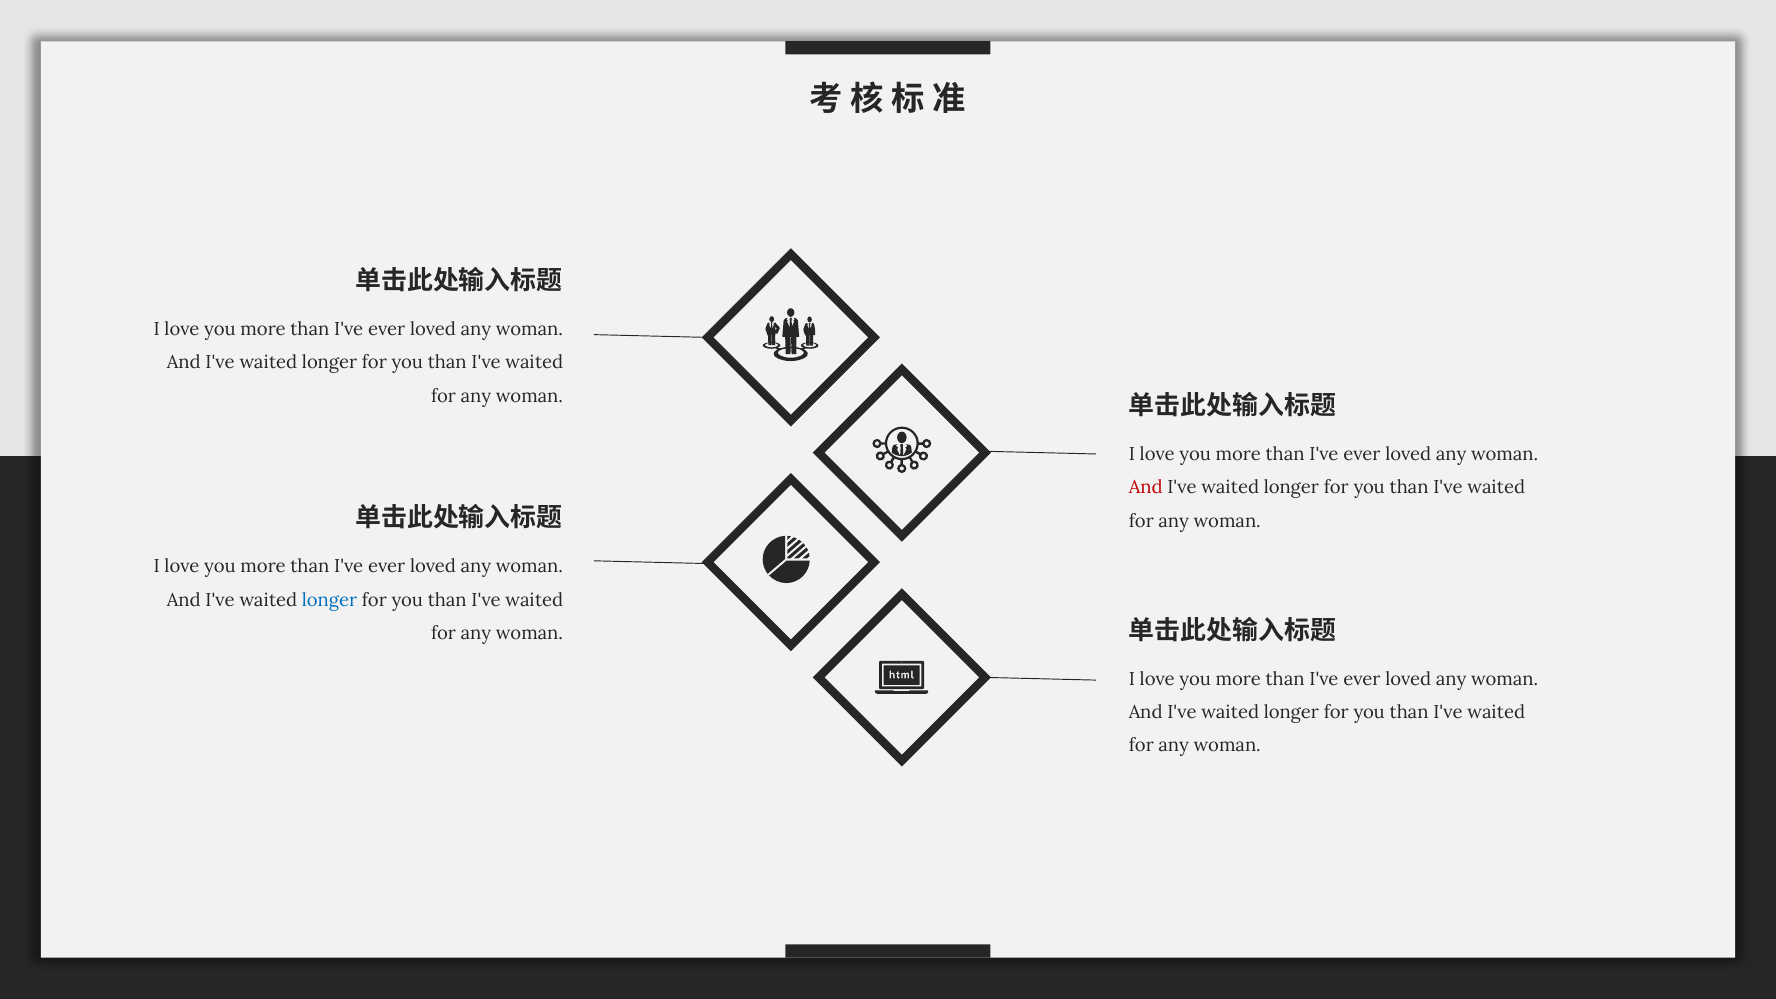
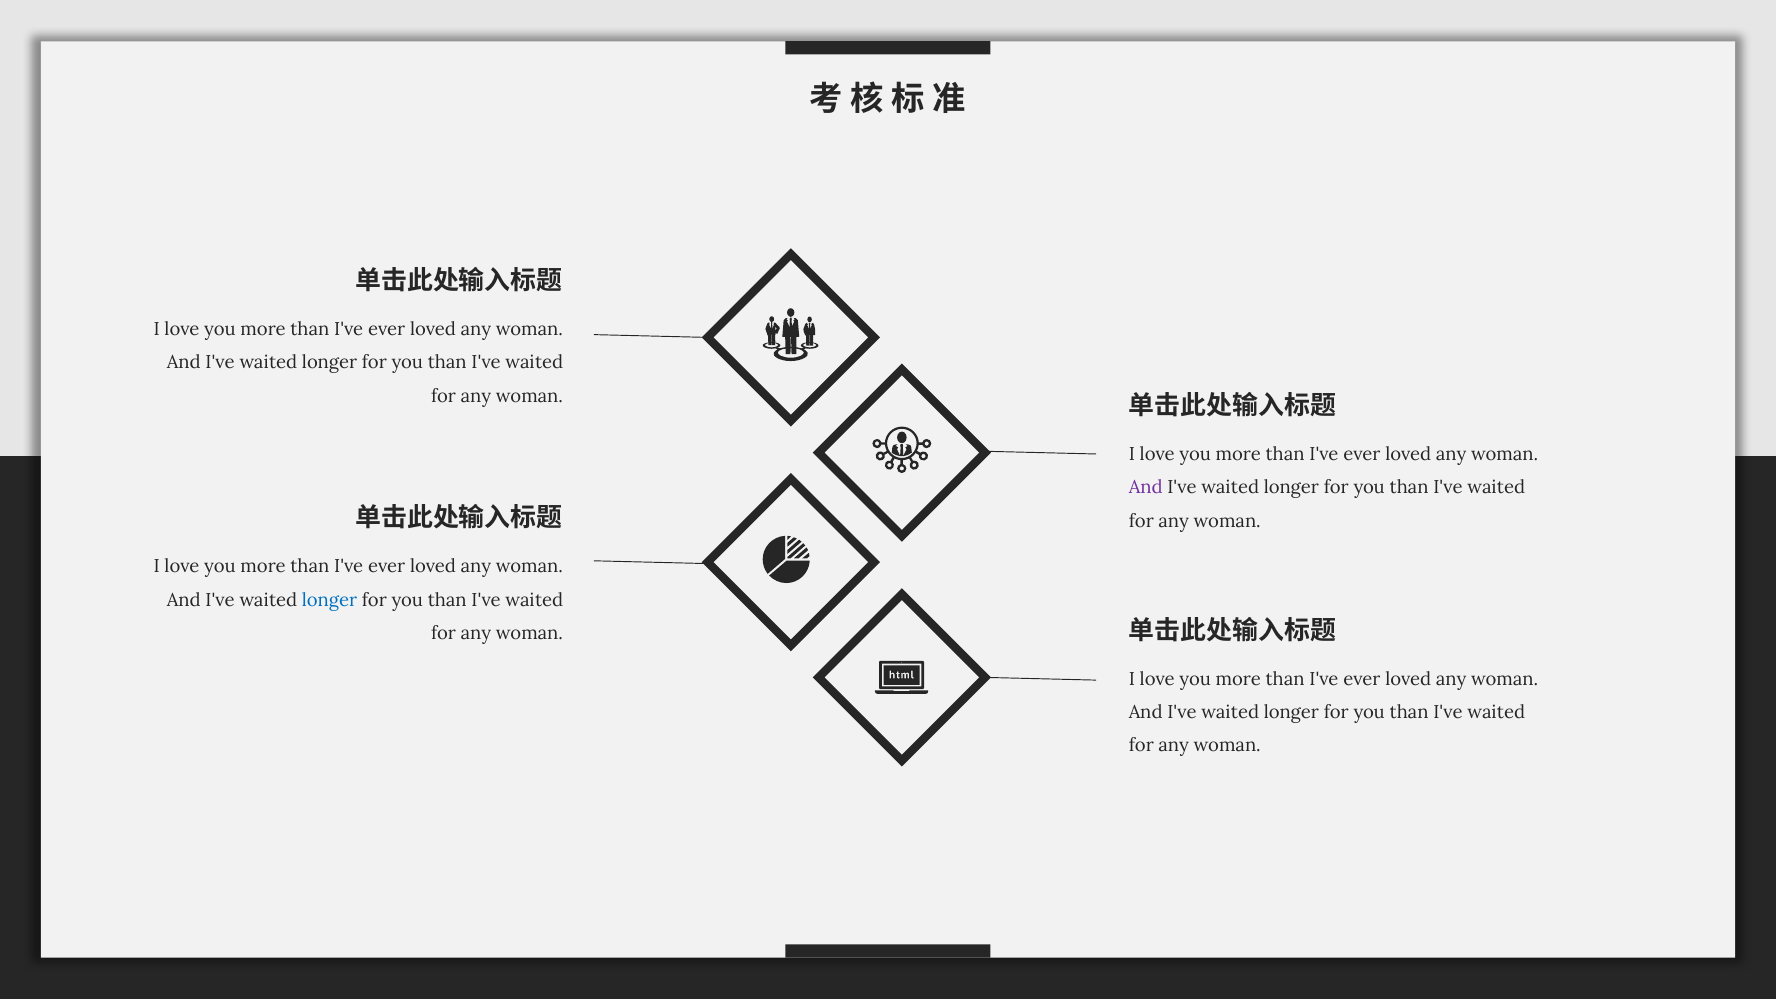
And colour: red -> purple (1146, 488)
